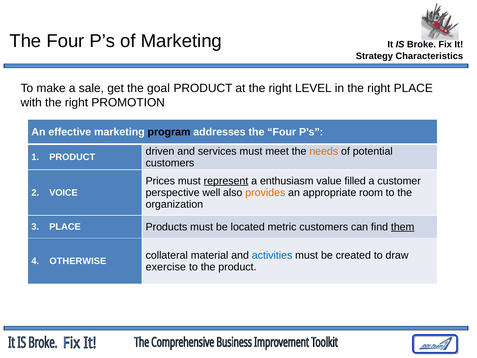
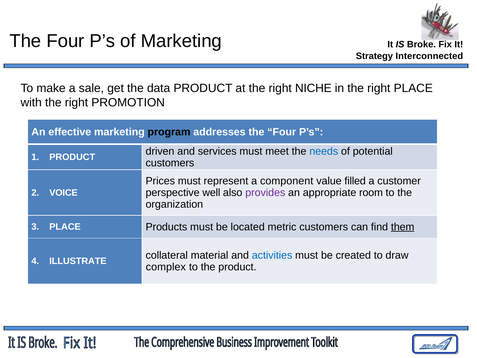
Characteristics: Characteristics -> Interconnected (429, 56)
goal: goal -> data (159, 88)
LEVEL: LEVEL -> NICHE (313, 88)
needs colour: orange -> blue (324, 151)
represent underline: present -> none (226, 181)
enthusiasm: enthusiasm -> component (287, 181)
provides colour: orange -> purple (265, 193)
OTHERWISE: OTHERWISE -> ILLUSTRATE (78, 261)
exercise: exercise -> complex (166, 267)
